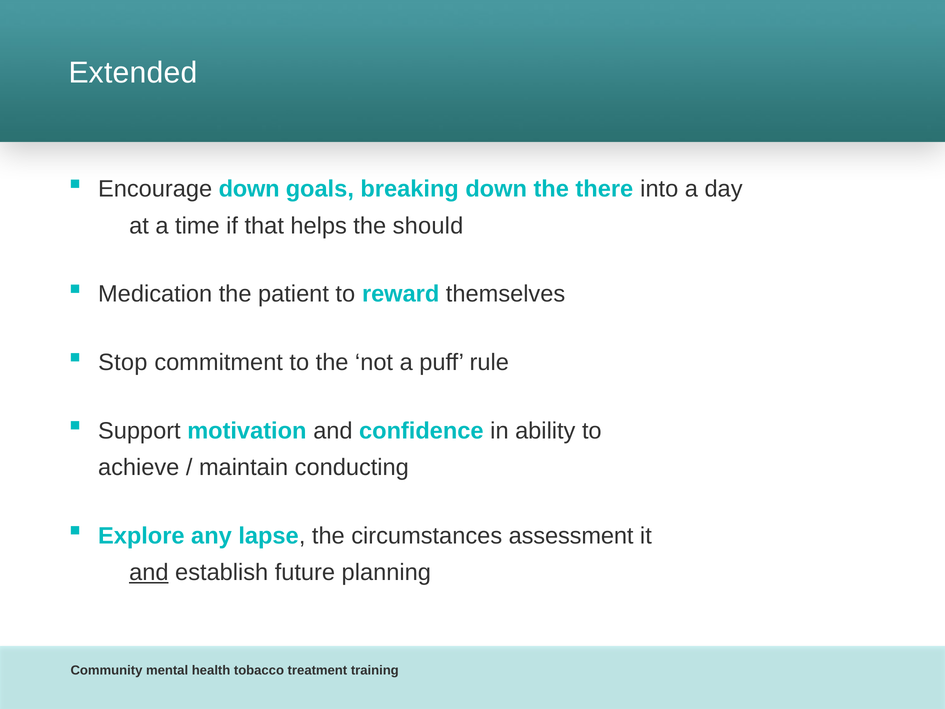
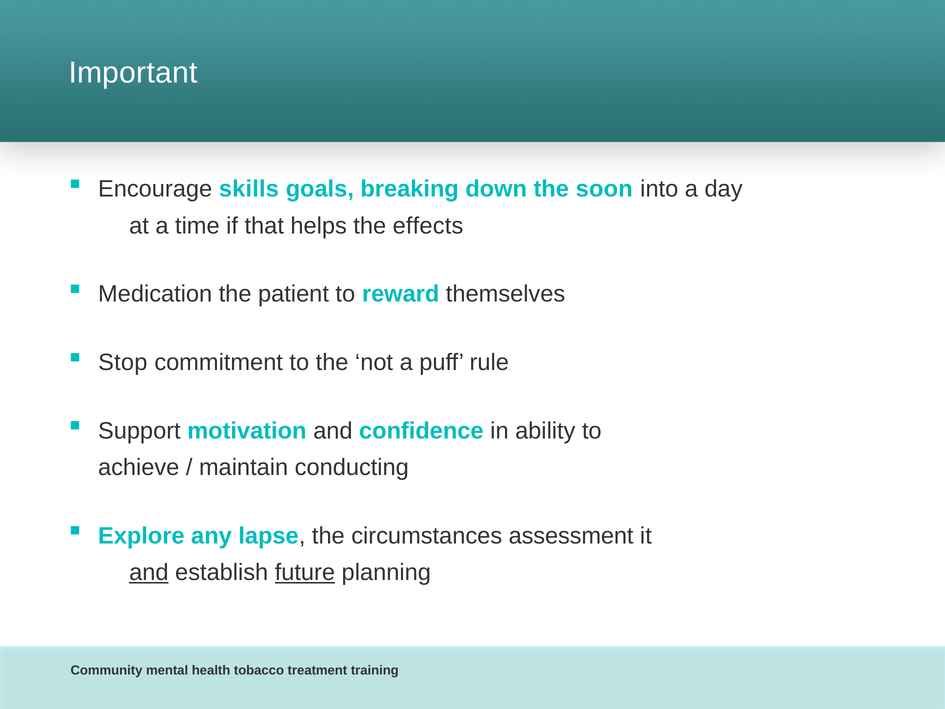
Extended: Extended -> Important (133, 73)
Encourage down: down -> skills (249, 189)
there: there -> soon (604, 189)
should: should -> effects (428, 226)
future underline: none -> present (305, 572)
